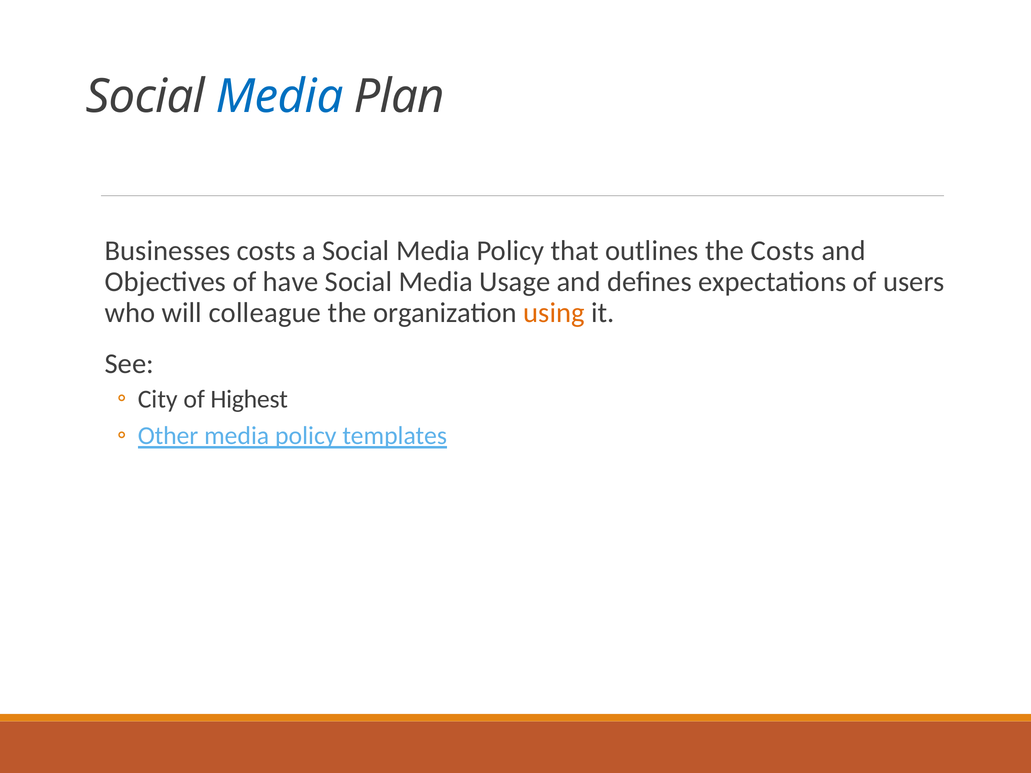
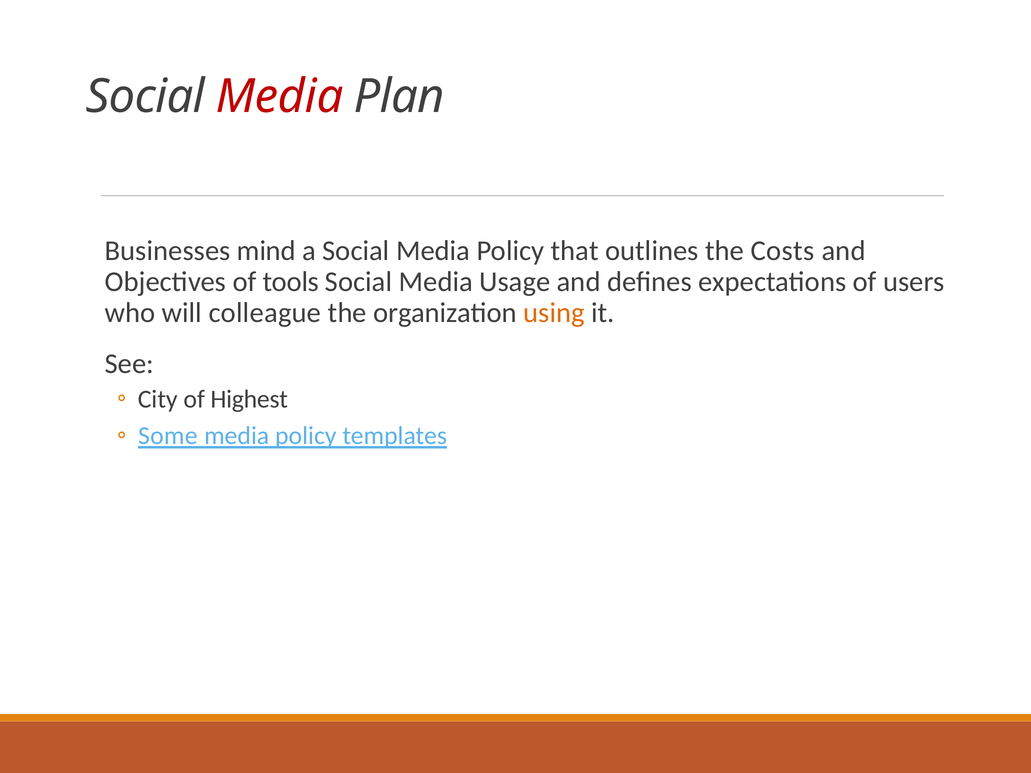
Media colour: blue -> red (279, 97)
Businesses costs: costs -> mind (266, 251)
have: have -> tools (291, 282)
Other: Other -> Some (168, 436)
